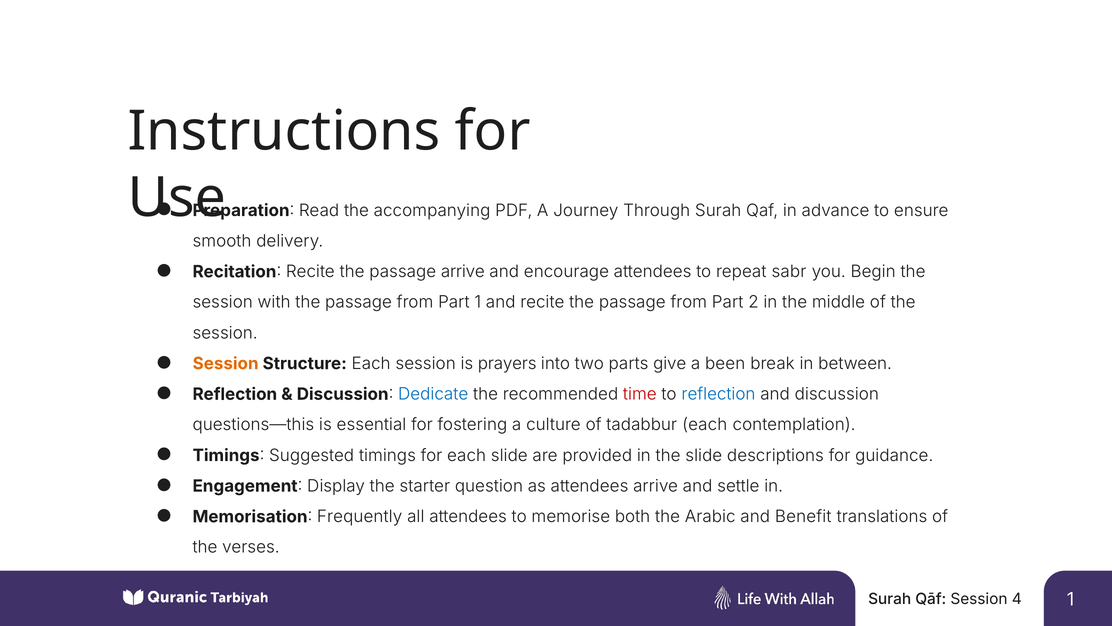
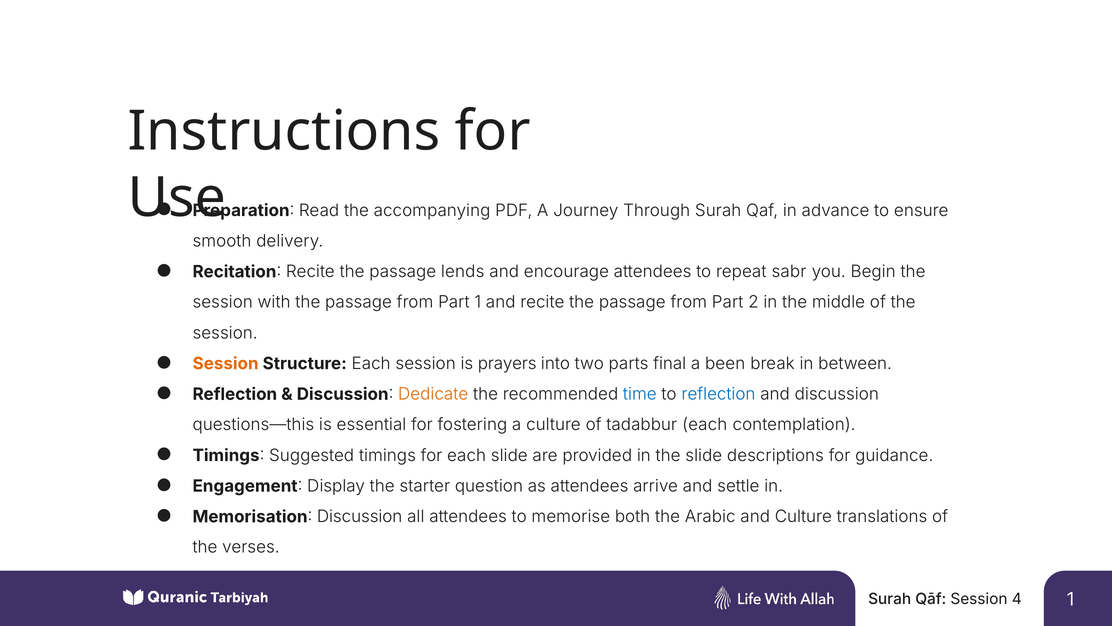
passage arrive: arrive -> lends (463, 271)
give: give -> final (670, 363)
Dedicate colour: blue -> orange (433, 394)
time colour: red -> blue (640, 394)
Memorisation Frequently: Frequently -> Discussion (360, 516)
and Benefit: Benefit -> Culture (803, 516)
